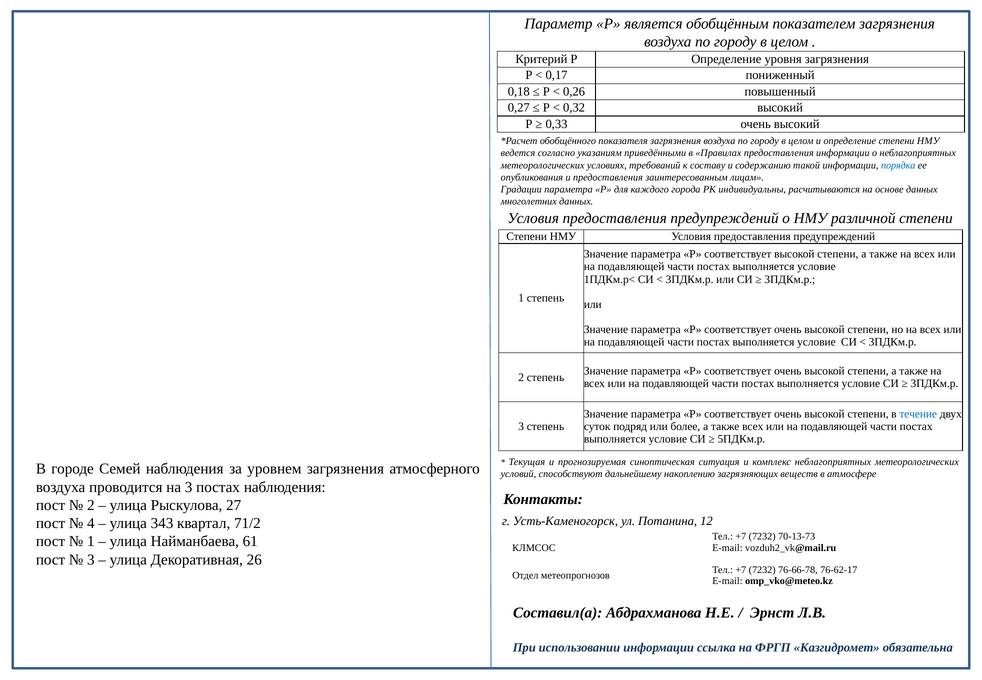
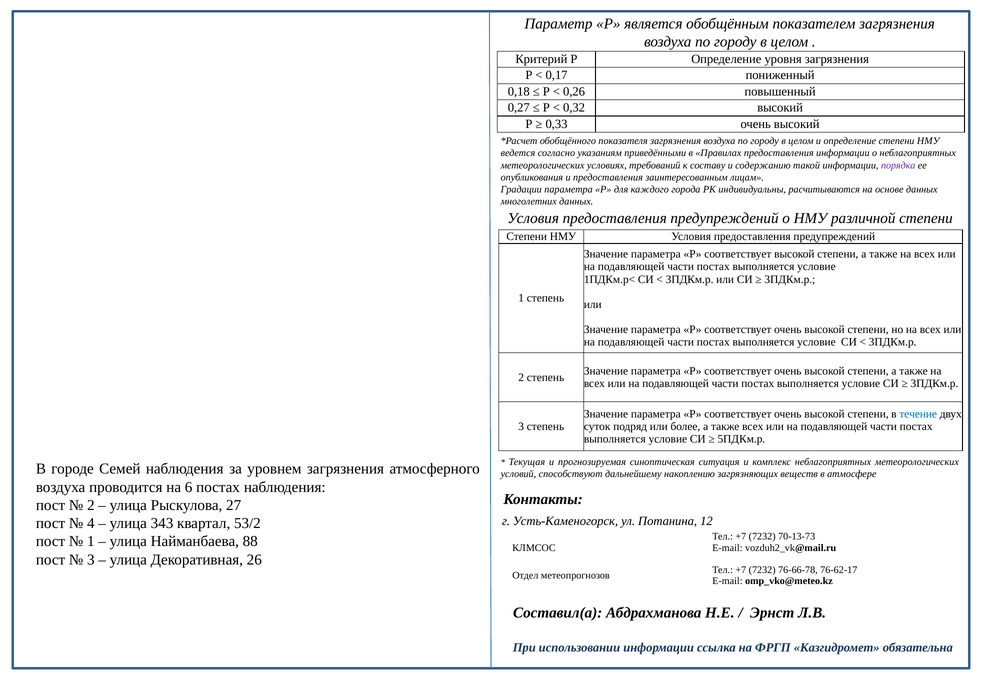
порядка colour: blue -> purple (898, 165)
на 3: 3 -> 6 (189, 487)
71/2: 71/2 -> 53/2 (247, 523)
61: 61 -> 88 (250, 541)
